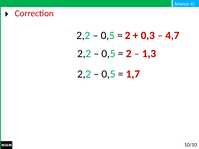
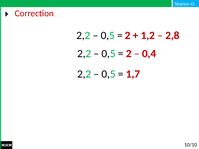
0,3: 0,3 -> 1,2 (148, 36)
4,7: 4,7 -> 2,8 (172, 36)
1,3: 1,3 -> 0,4 (149, 54)
